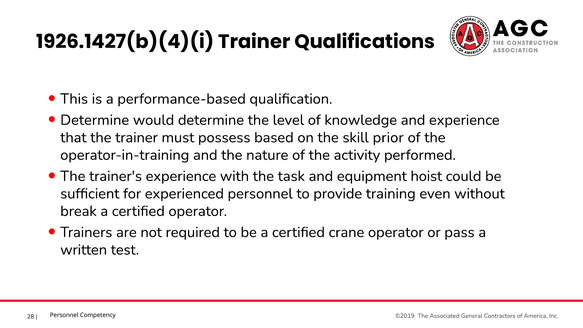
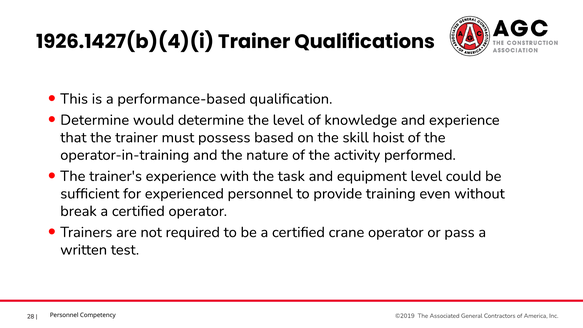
prior: prior -> hoist (388, 137)
equipment hoist: hoist -> level (426, 176)
